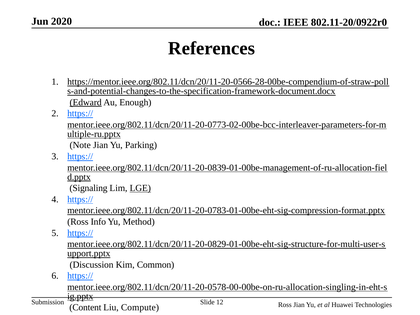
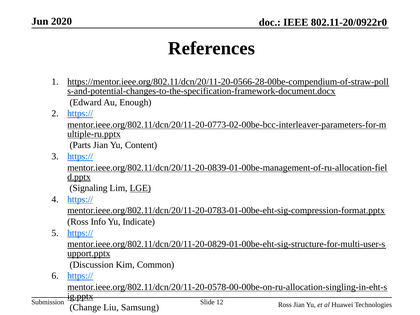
Edward underline: present -> none (86, 102)
Note: Note -> Parts (80, 145)
Parking: Parking -> Content (141, 145)
Method: Method -> Indicate (139, 222)
Content: Content -> Change (85, 308)
Compute: Compute -> Samsung (140, 308)
